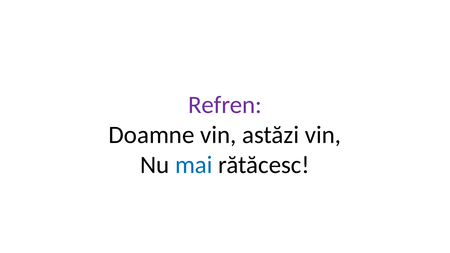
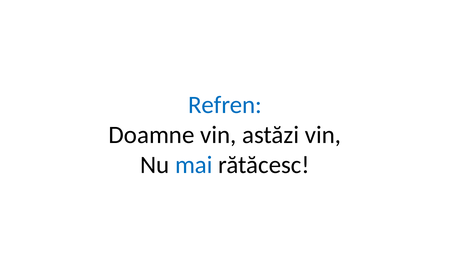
Refren colour: purple -> blue (225, 105)
